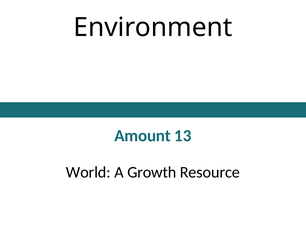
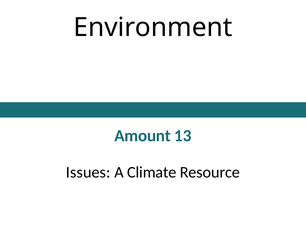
World: World -> Issues (88, 172)
Growth: Growth -> Climate (152, 172)
